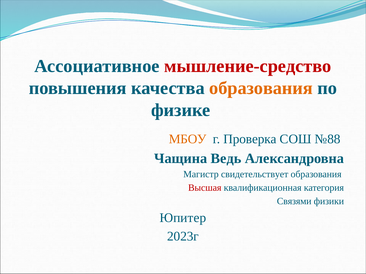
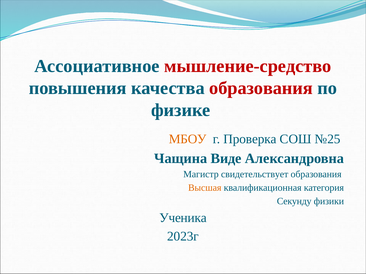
образования colour: orange -> red (261, 88)
№88: №88 -> №25 (328, 139)
Ведь: Ведь -> Виде (226, 159)
Высшая colour: red -> orange (205, 188)
Связями: Связями -> Секунду (294, 202)
Юпитер: Юпитер -> Ученика (183, 218)
